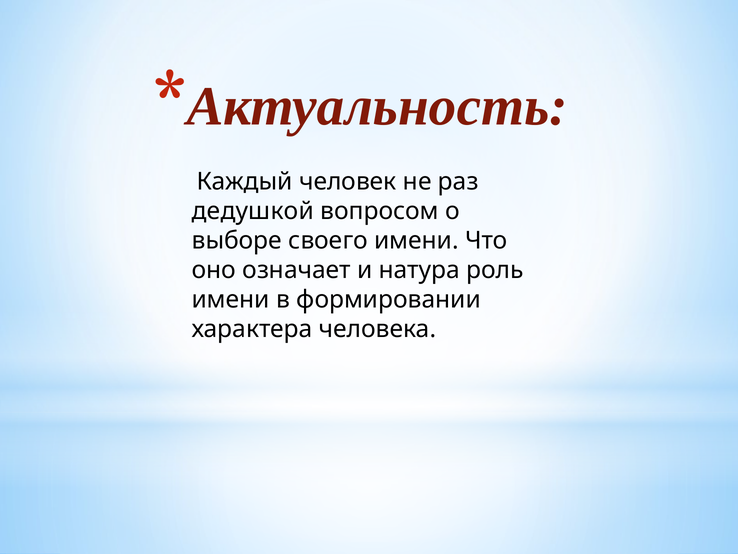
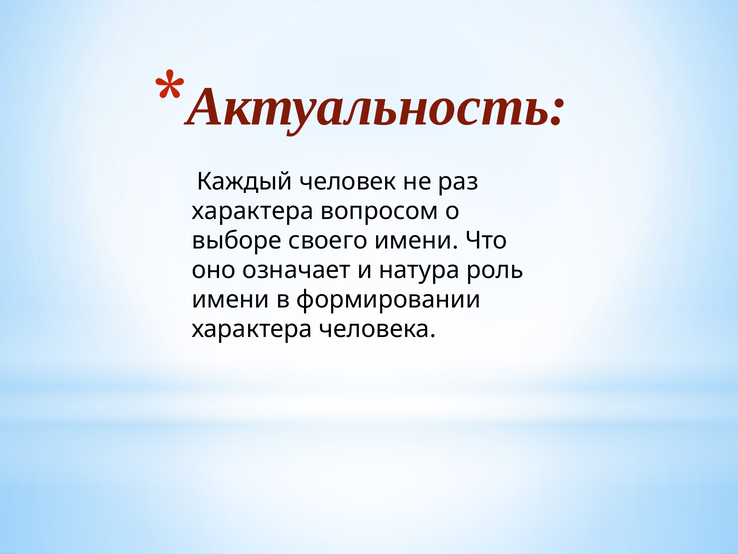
дедушкой: дедушкой -> характера (253, 211)
